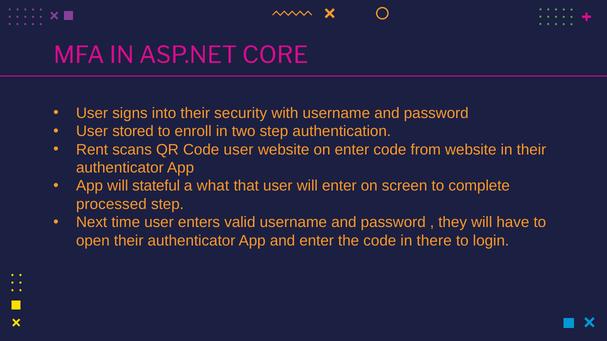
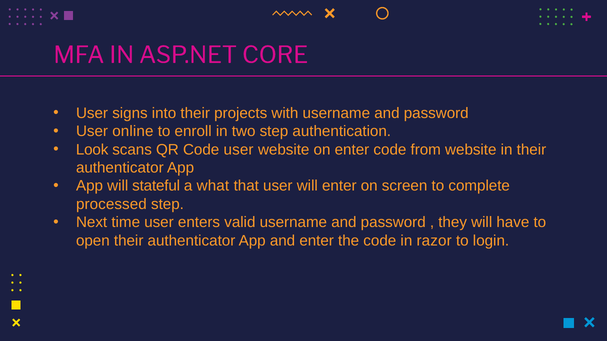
security: security -> projects (241, 113)
stored: stored -> online (133, 132)
Rent: Rent -> Look (92, 150)
there: there -> razor (434, 241)
